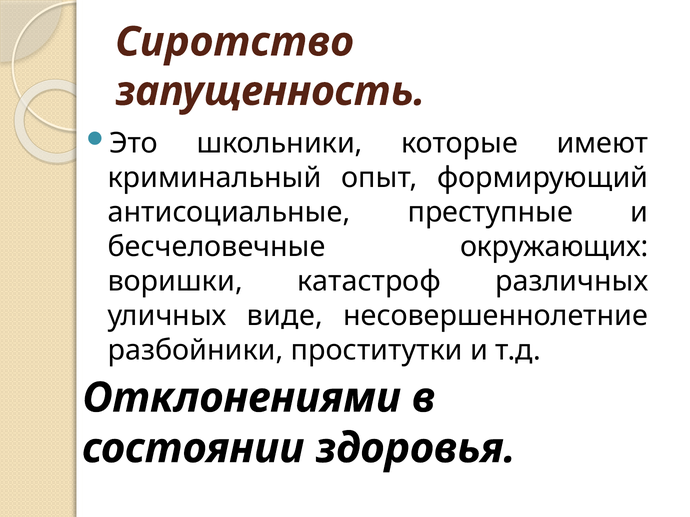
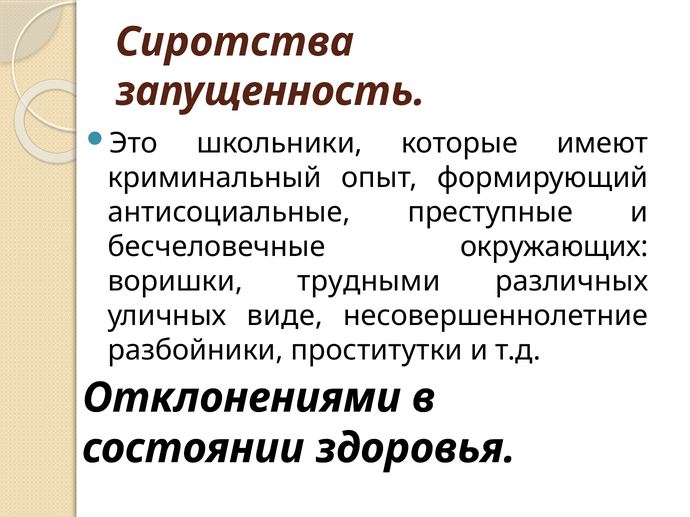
Сиротство: Сиротство -> Сиротства (235, 42)
катастроф: катастроф -> трудными (369, 281)
